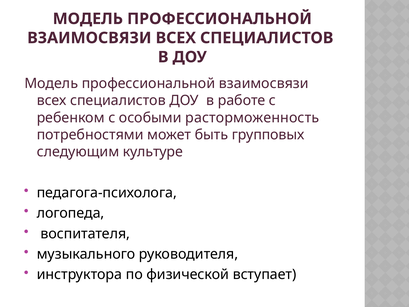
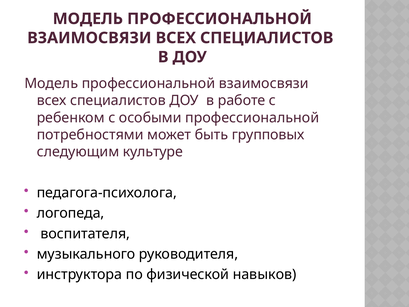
особыми расторможенность: расторможенность -> профессиональной (252, 118)
вступает: вступает -> навыков (265, 274)
